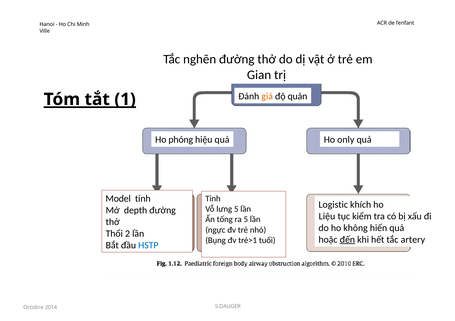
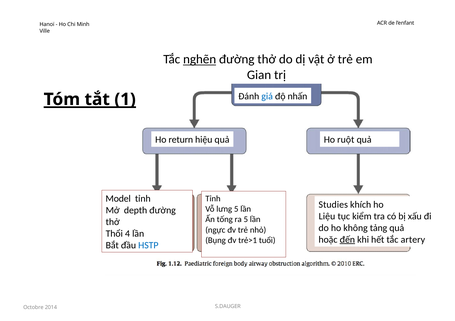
nghẽn underline: none -> present (200, 59)
giá colour: orange -> blue (267, 96)
quản: quản -> nhấn (297, 96)
phóng: phóng -> return (181, 140)
only: only -> ruột (346, 140)
Logistic: Logistic -> Studies (333, 205)
hiến: hiến -> tảng (379, 228)
2: 2 -> 4 (128, 234)
